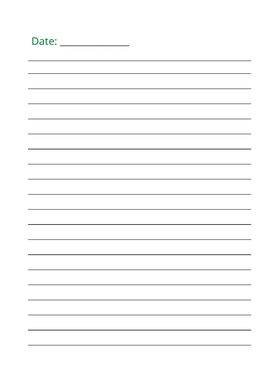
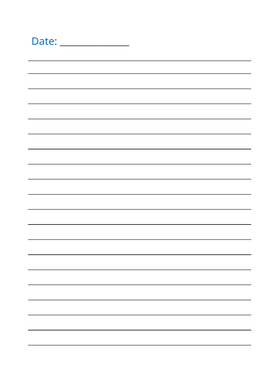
Date colour: green -> blue (44, 42)
